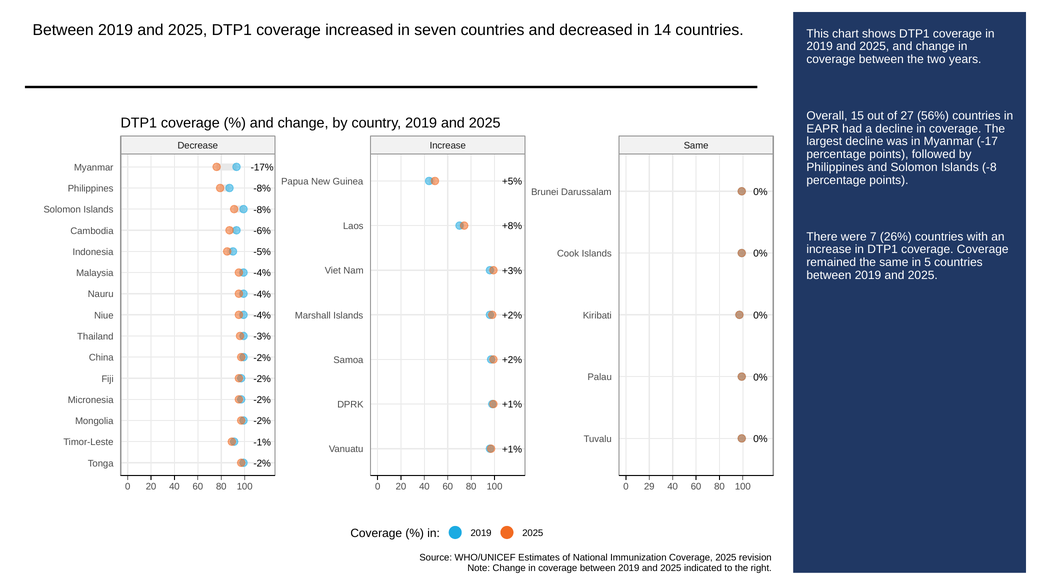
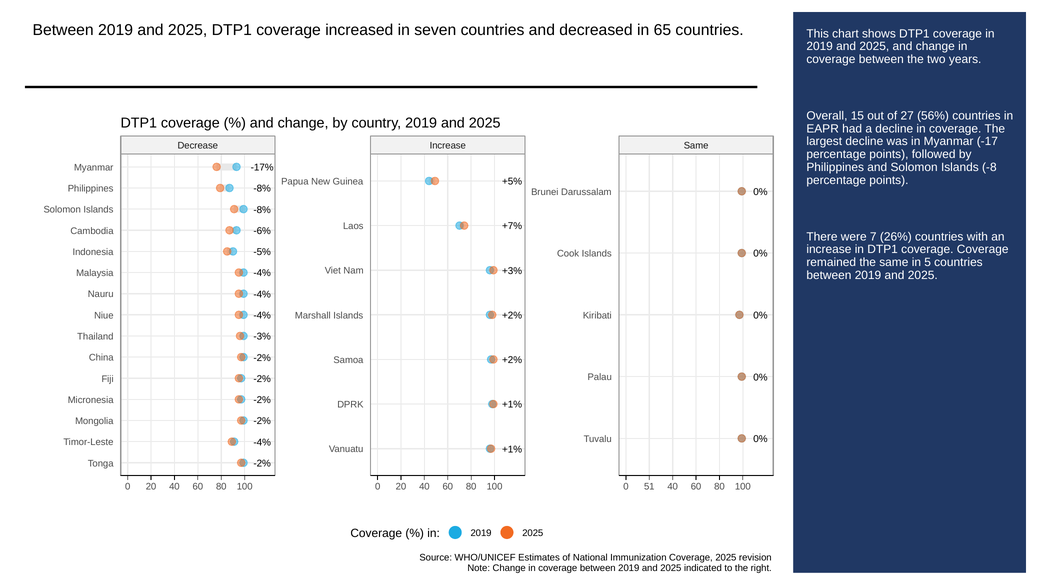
14: 14 -> 65 (662, 30)
+8%: +8% -> +7% (512, 226)
-1%: -1% -> -4% (262, 442)
29: 29 -> 51 (649, 486)
